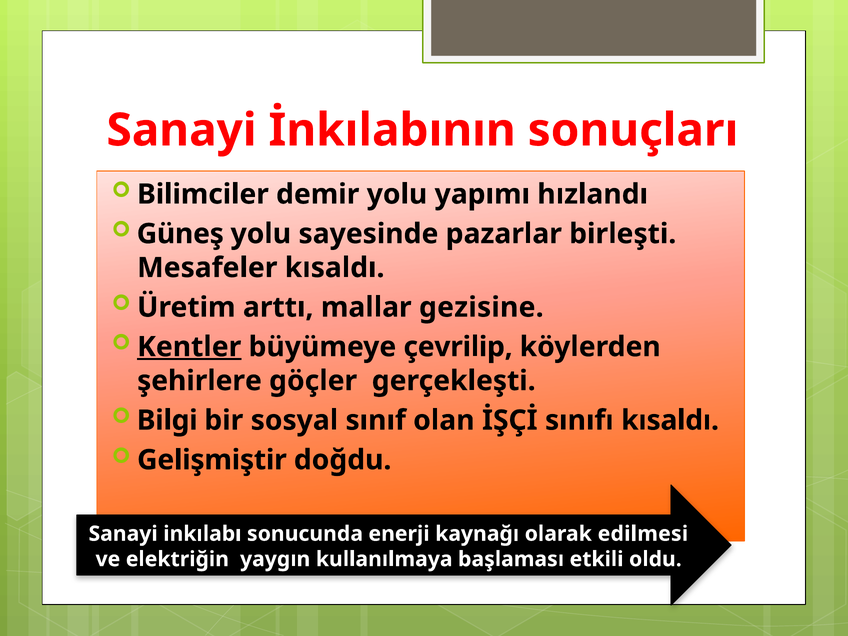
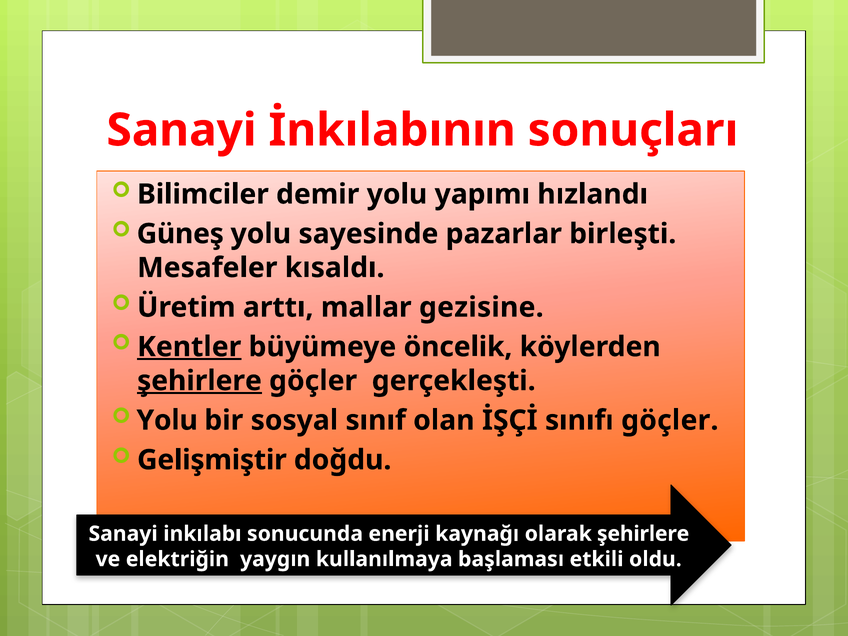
çevrilip: çevrilip -> öncelik (458, 347)
şehirlere underline: none -> present (199, 381)
Bilgi: Bilgi -> Yolu (167, 420)
sınıfı kısaldı: kısaldı -> göçler (670, 420)
olarak edilmesi: edilmesi -> şehirlere (643, 534)
